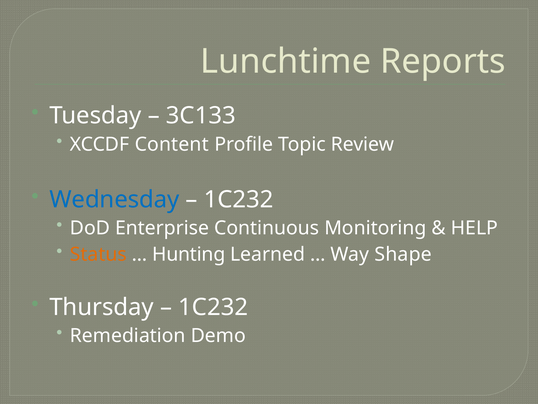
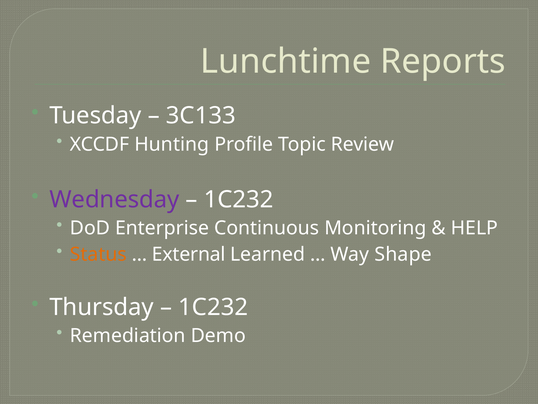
Content: Content -> Hunting (172, 144)
Wednesday colour: blue -> purple (114, 199)
Hunting: Hunting -> External (189, 254)
